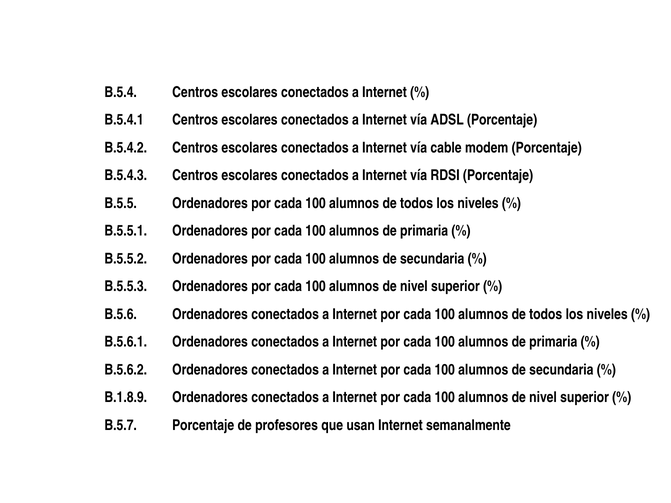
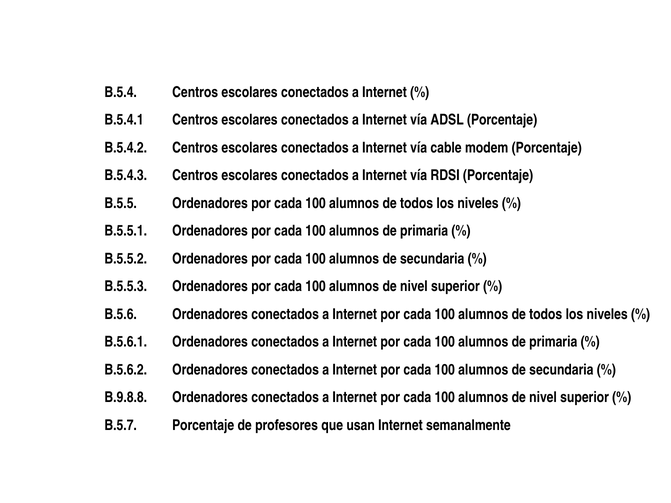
B.1.8.9: B.1.8.9 -> B.9.8.8 (126, 398)
